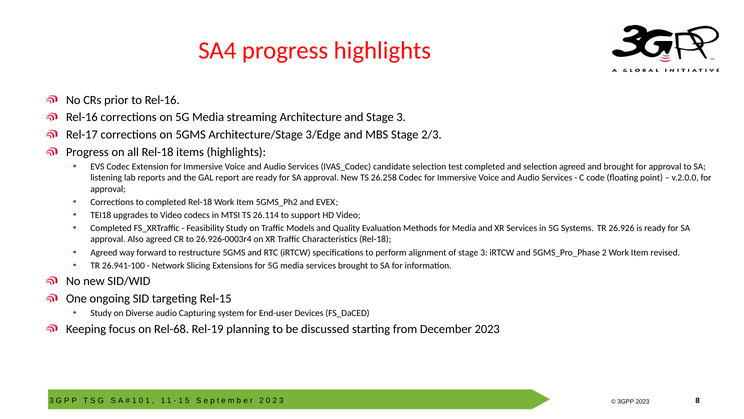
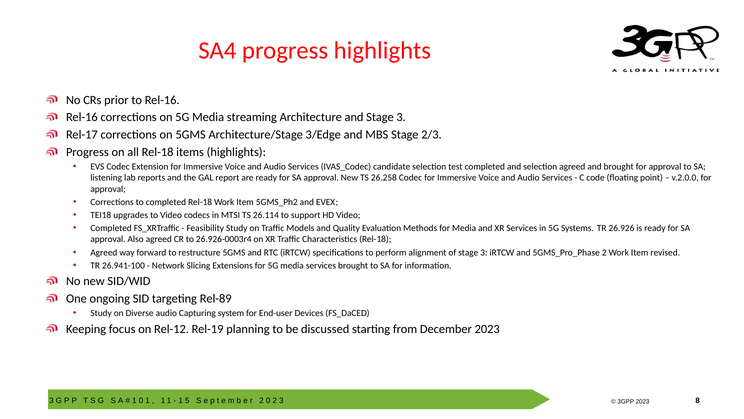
Rel-15: Rel-15 -> Rel-89 (216, 298)
Rel-68: Rel-68 -> Rel-12 (171, 329)
